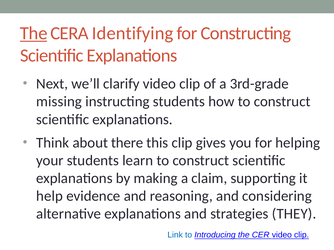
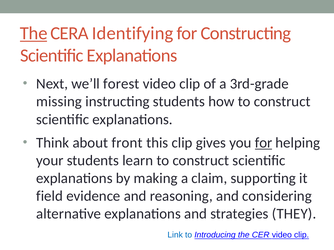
clarify: clarify -> forest (121, 84)
there: there -> front (127, 143)
for underline: none -> present (264, 143)
help: help -> field (50, 196)
